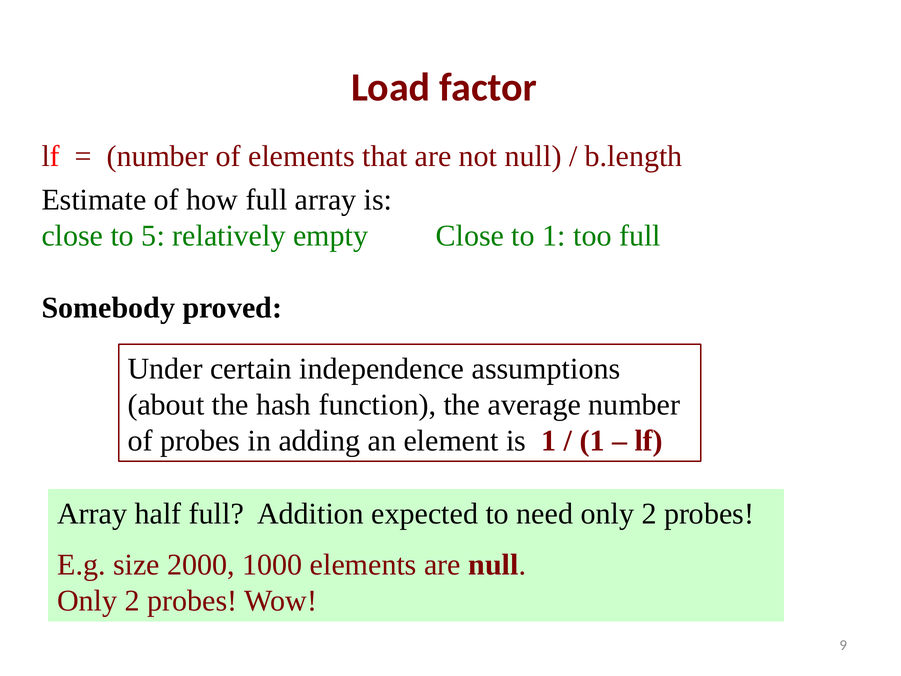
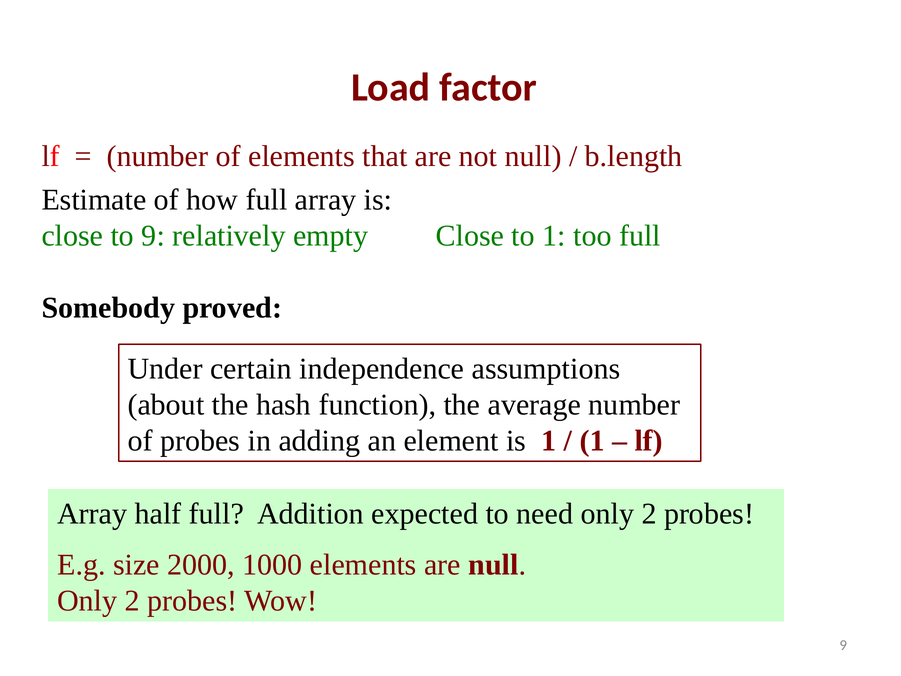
to 5: 5 -> 9 (153, 236)
